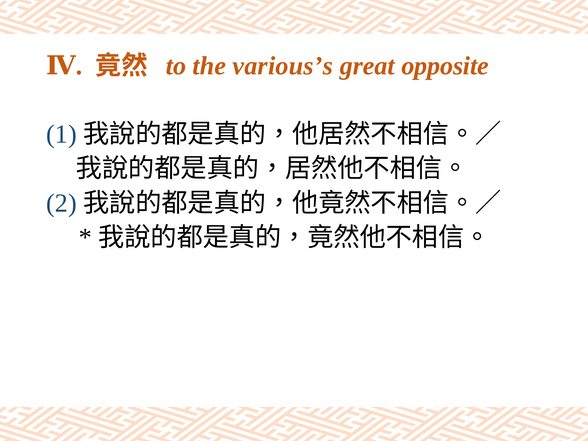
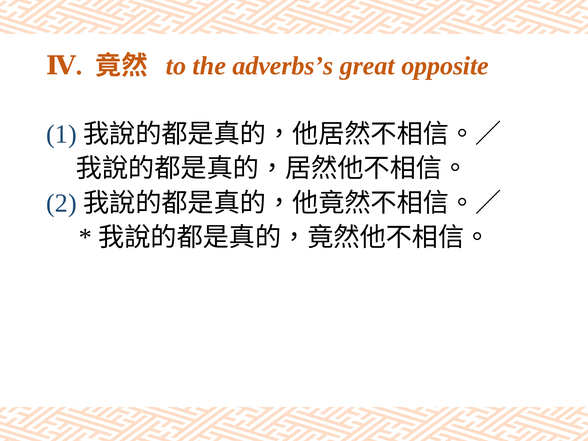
various’s: various’s -> adverbs’s (283, 66)
